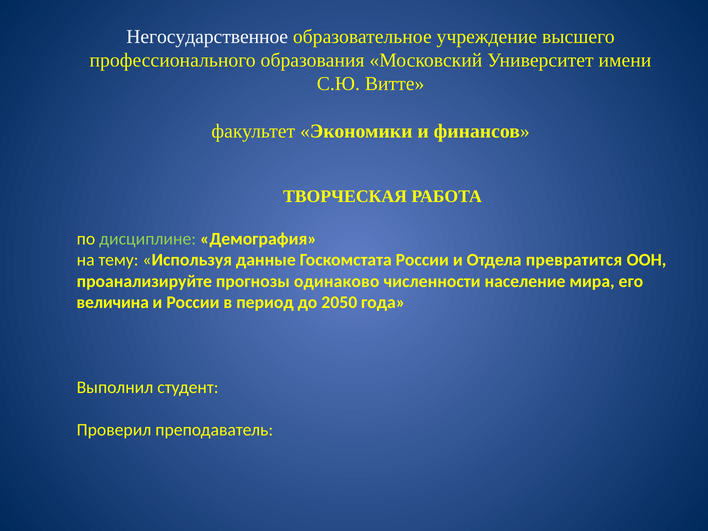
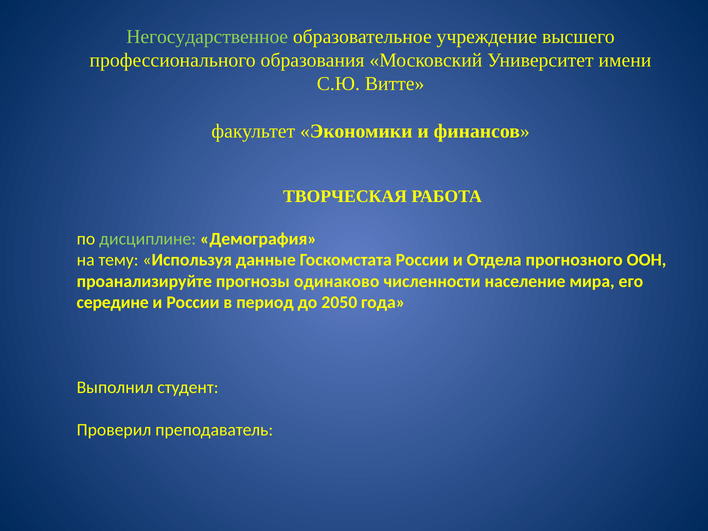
Негосударственное colour: white -> light green (207, 37)
превратится: превратится -> прогнозного (574, 260)
величина: величина -> середине (113, 302)
